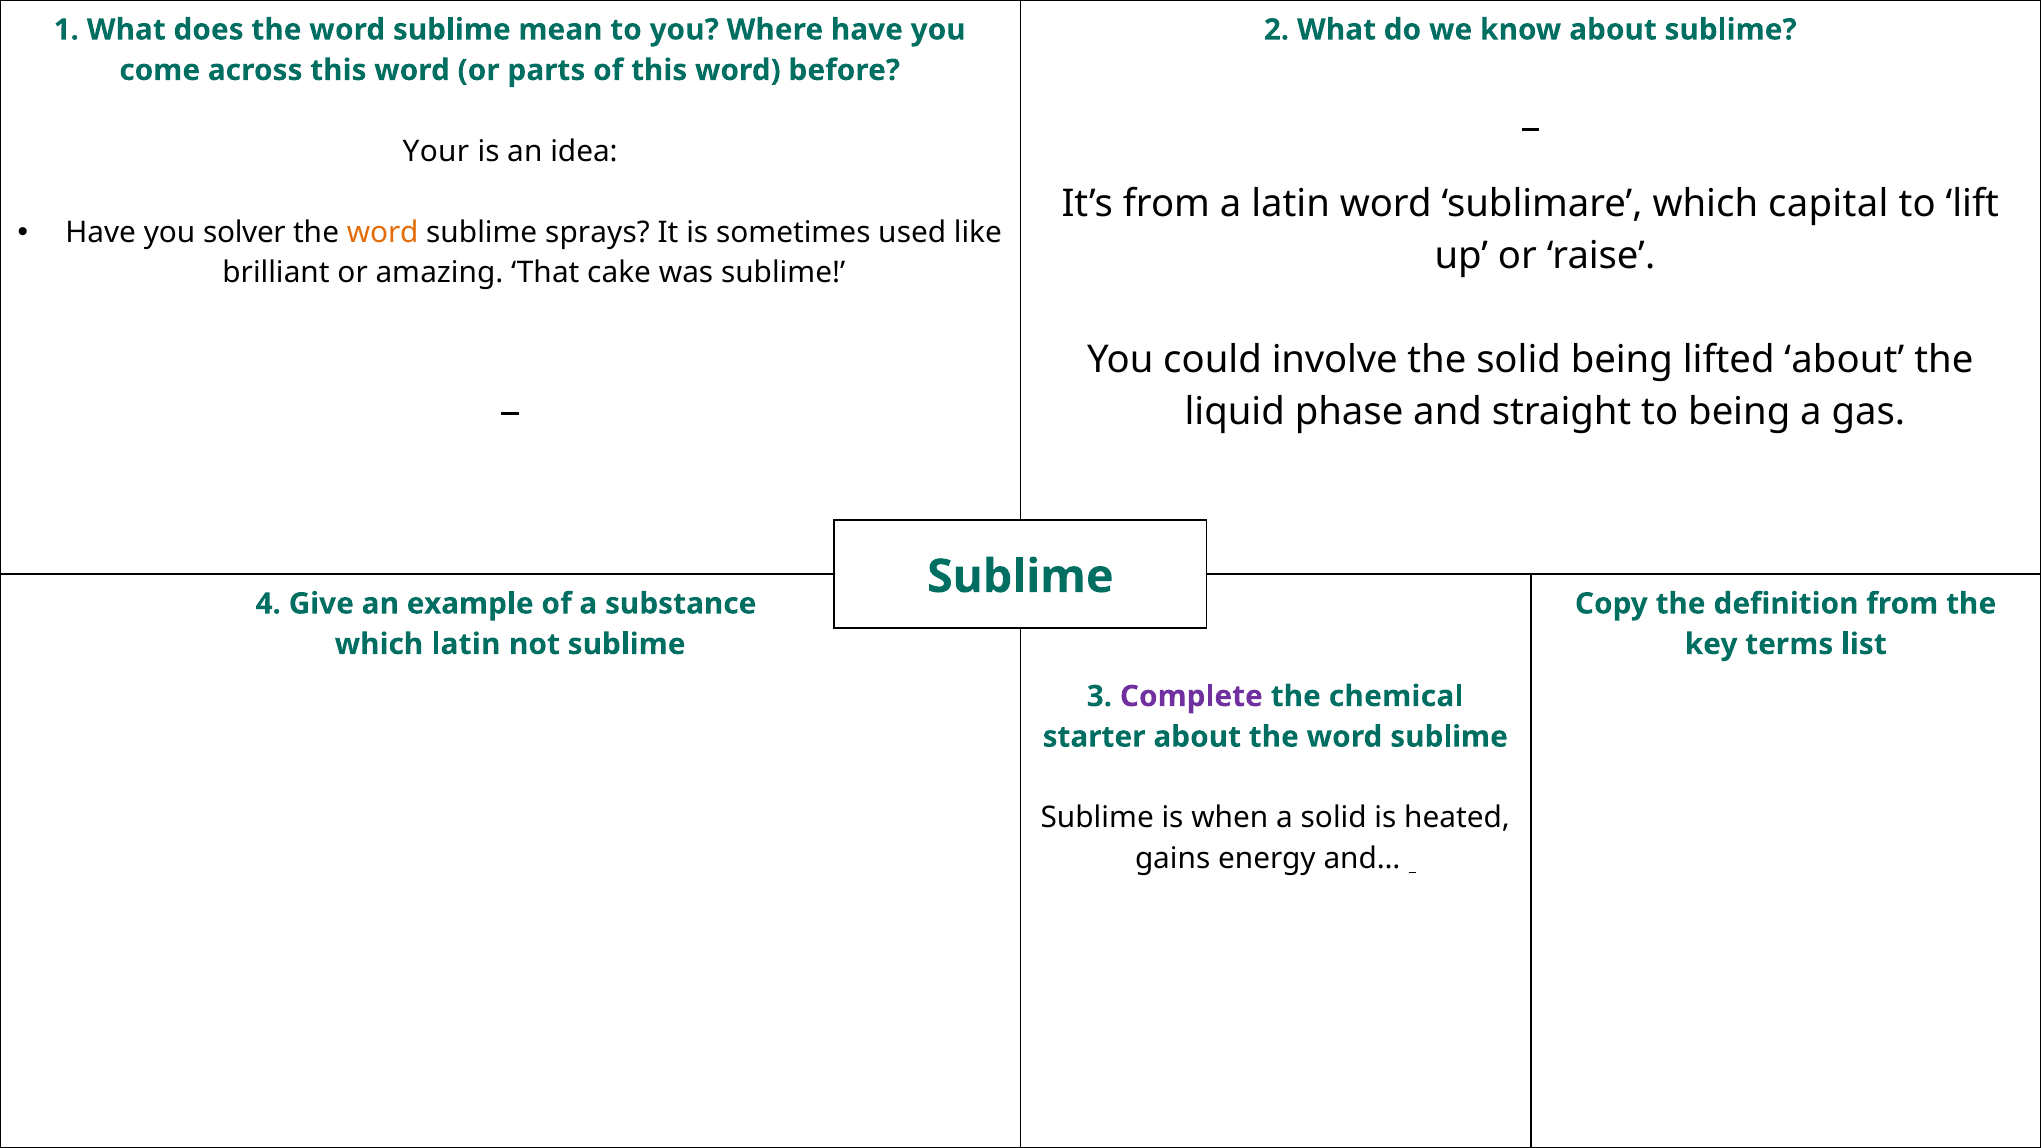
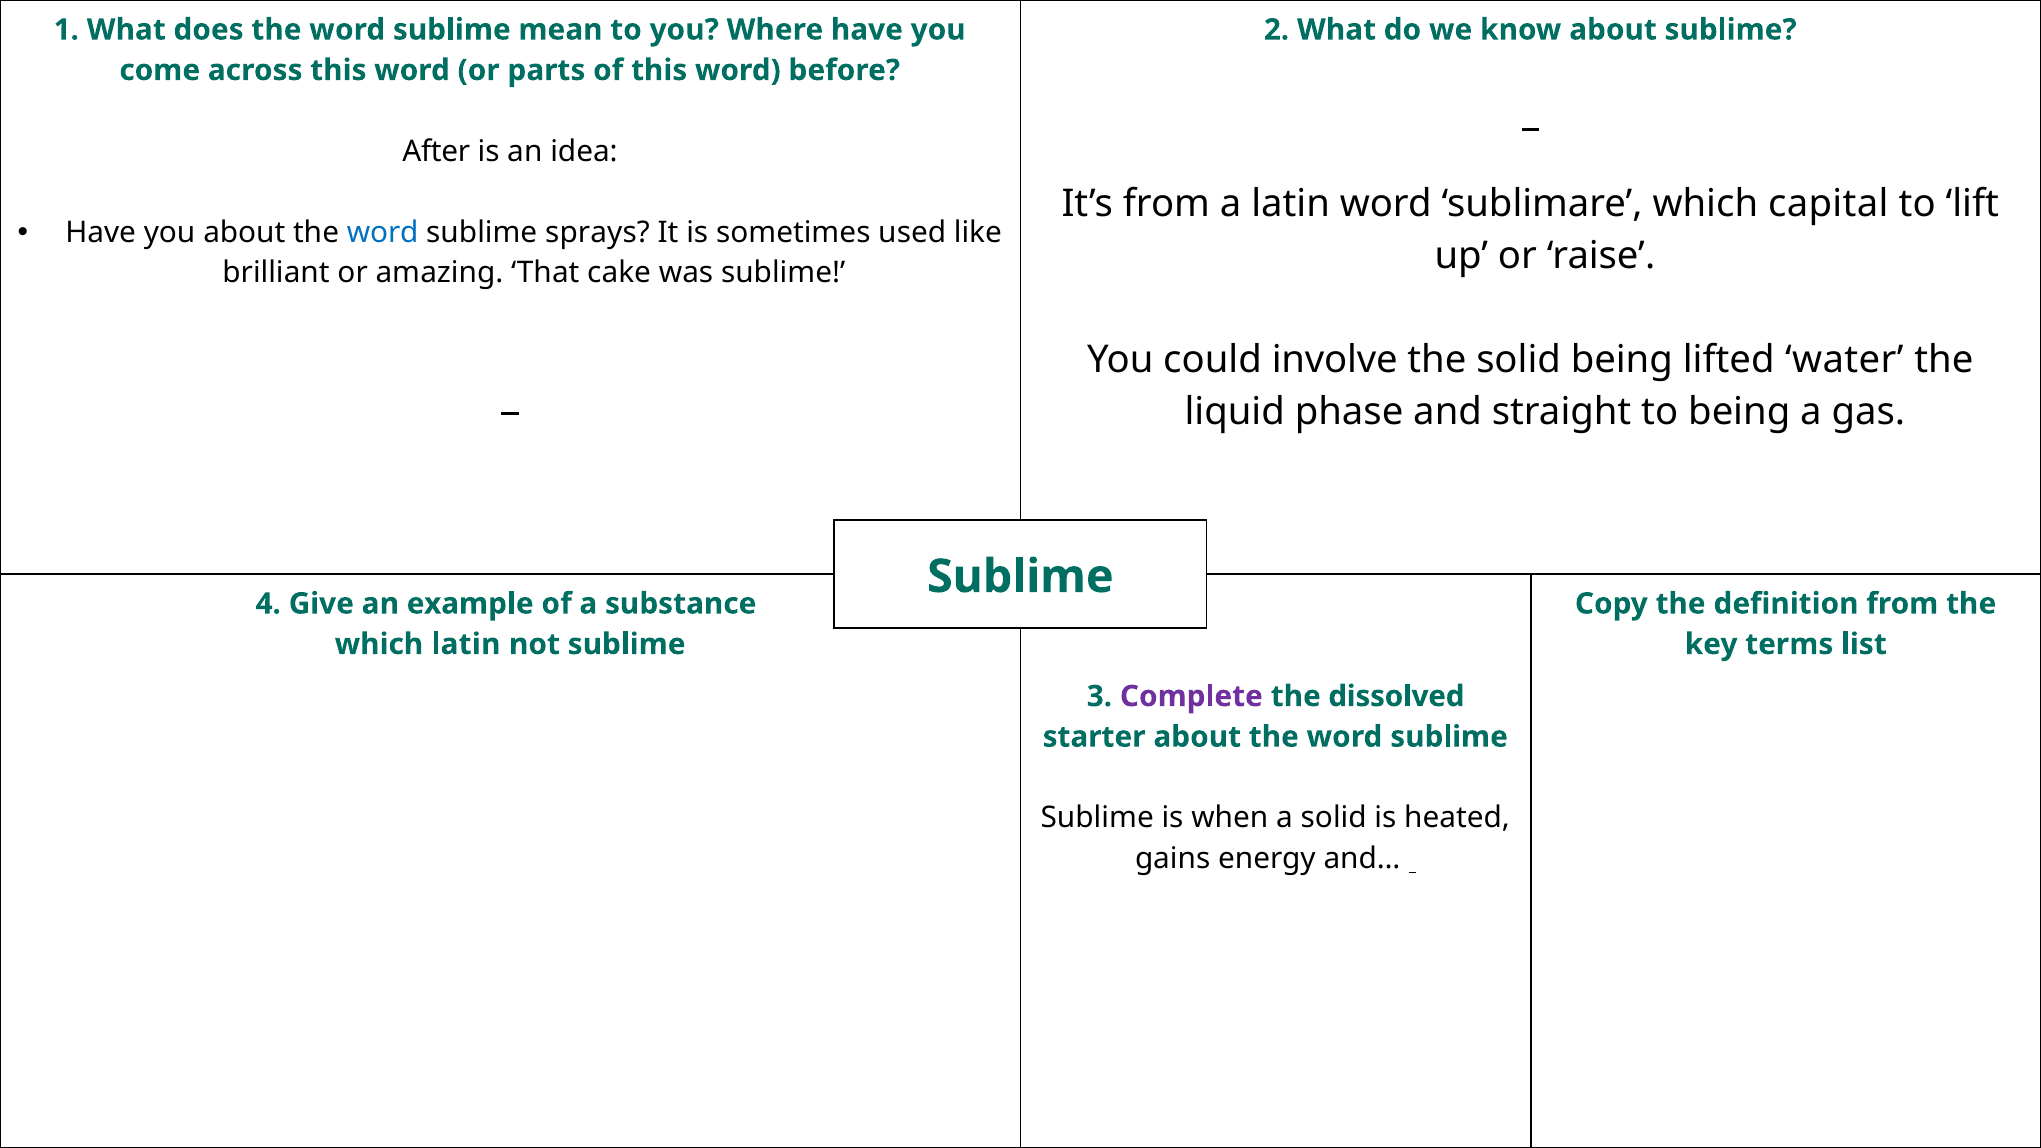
Your: Your -> After (436, 151)
you solver: solver -> about (244, 233)
word colour: orange -> blue (383, 233)
lifted about: about -> water (1844, 360)
chemical: chemical -> dissolved (1396, 696)
